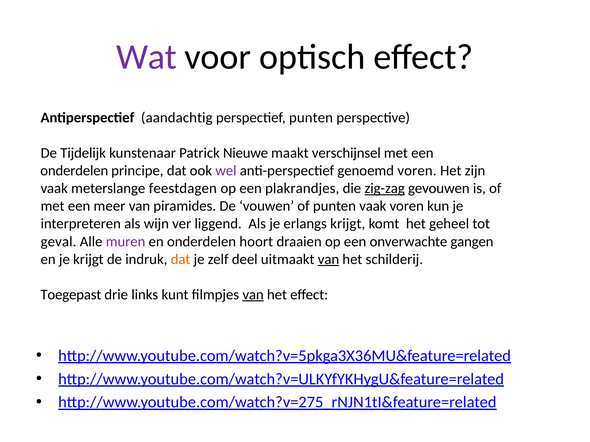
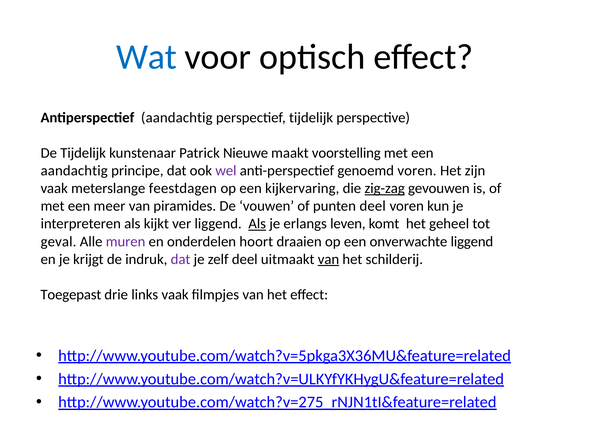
Wat colour: purple -> blue (147, 57)
perspectief punten: punten -> tijdelijk (311, 118)
verschijnsel: verschijnsel -> voorstelling (346, 153)
onderdelen: onderdelen -> aandachtig (74, 171)
plakrandjes: plakrandjes -> kijkervaring (302, 189)
punten vaak: vaak -> deel (373, 206)
wijn: wijn -> kijkt (156, 224)
Als underline: none -> present (257, 224)
erlangs krijgt: krijgt -> leven (348, 224)
onverwachte gangen: gangen -> liggend (472, 242)
dat colour: orange -> purple (181, 259)
links kunt: kunt -> vaak (175, 295)
van underline: present -> none (253, 295)
